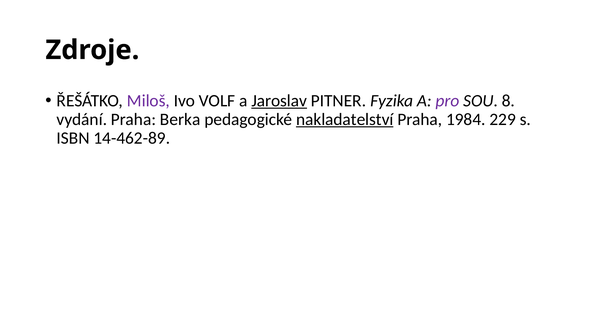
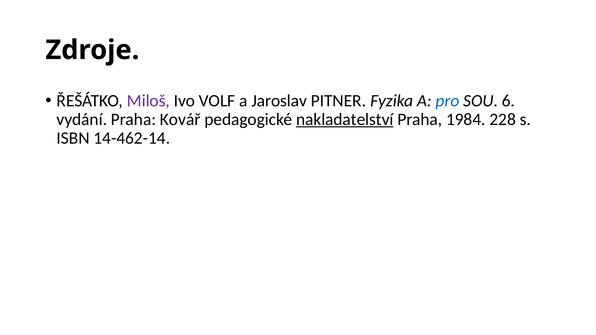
Jaroslav underline: present -> none (279, 101)
pro colour: purple -> blue (447, 101)
8: 8 -> 6 (508, 101)
Berka: Berka -> Kovář (180, 120)
229: 229 -> 228 (503, 120)
14-462-89: 14-462-89 -> 14-462-14 (132, 138)
